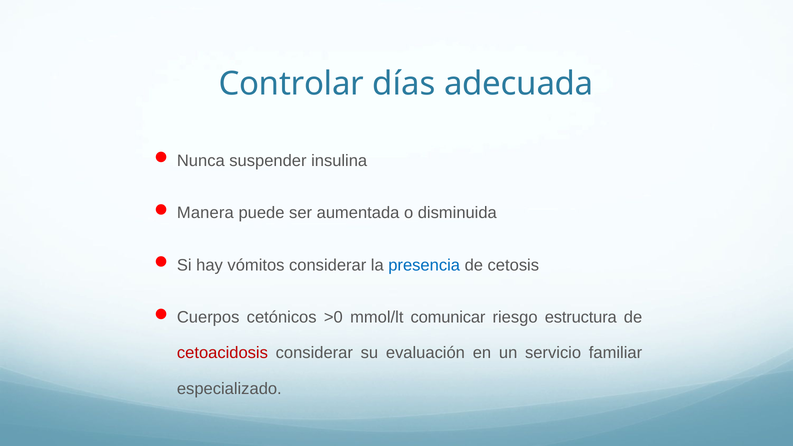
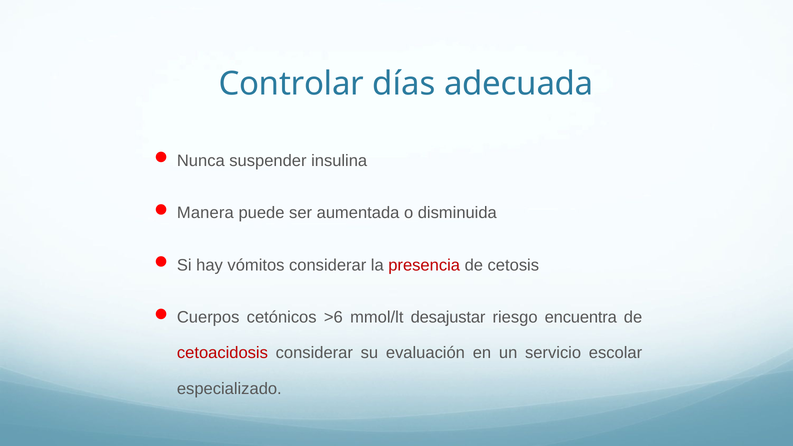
presencia colour: blue -> red (424, 265)
>0: >0 -> >6 (333, 317)
comunicar: comunicar -> desajustar (448, 317)
estructura: estructura -> encuentra (581, 317)
familiar: familiar -> escolar (616, 353)
